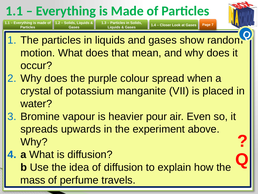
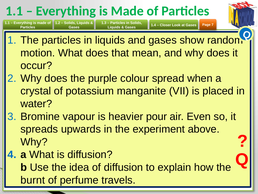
mass: mass -> burnt (33, 180)
